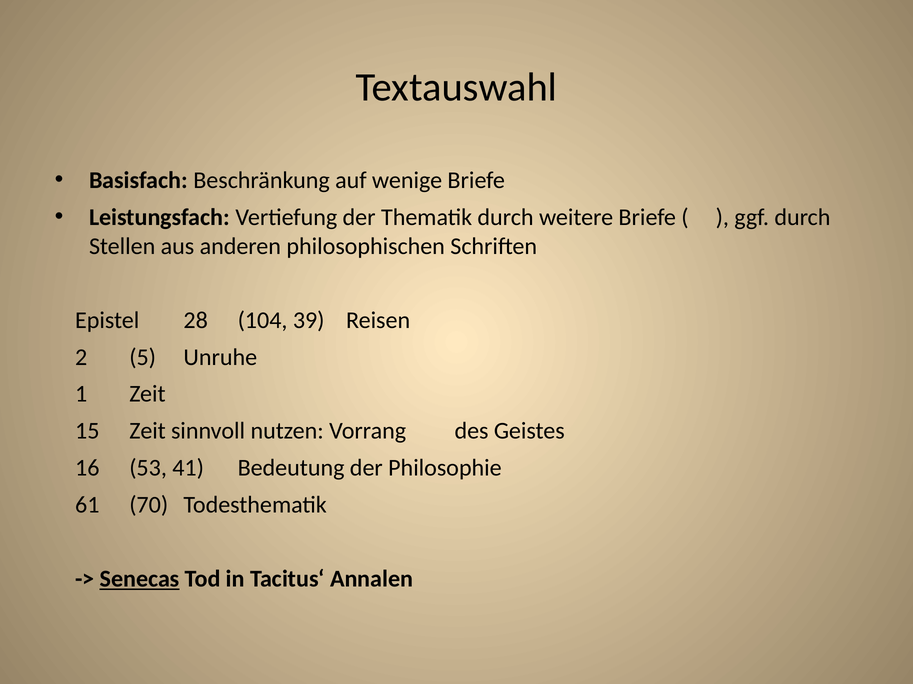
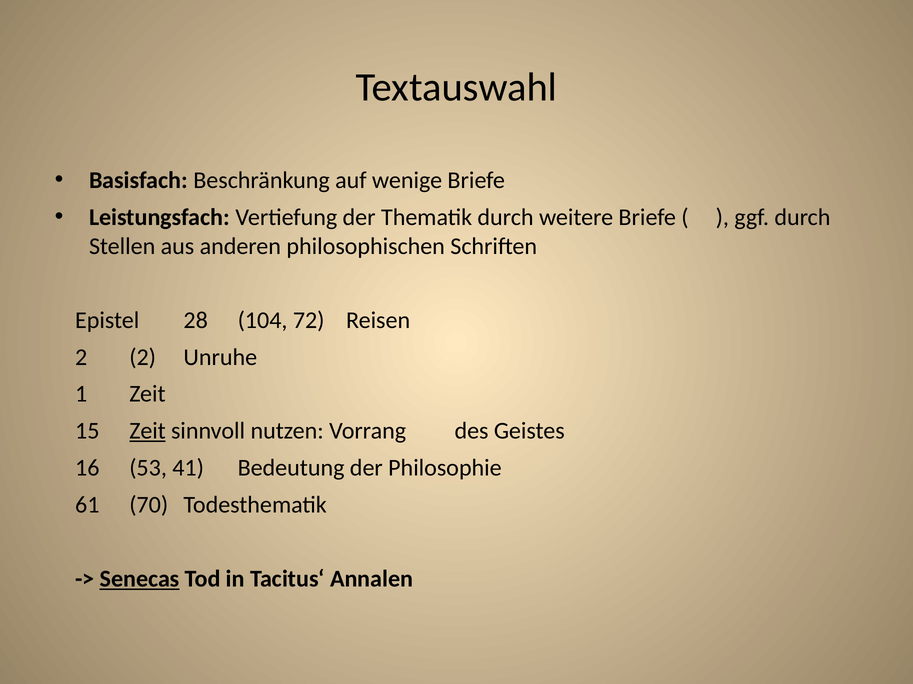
39: 39 -> 72 (309, 320)
2 5: 5 -> 2 (143, 357)
Zeit underline: none -> present (148, 432)
